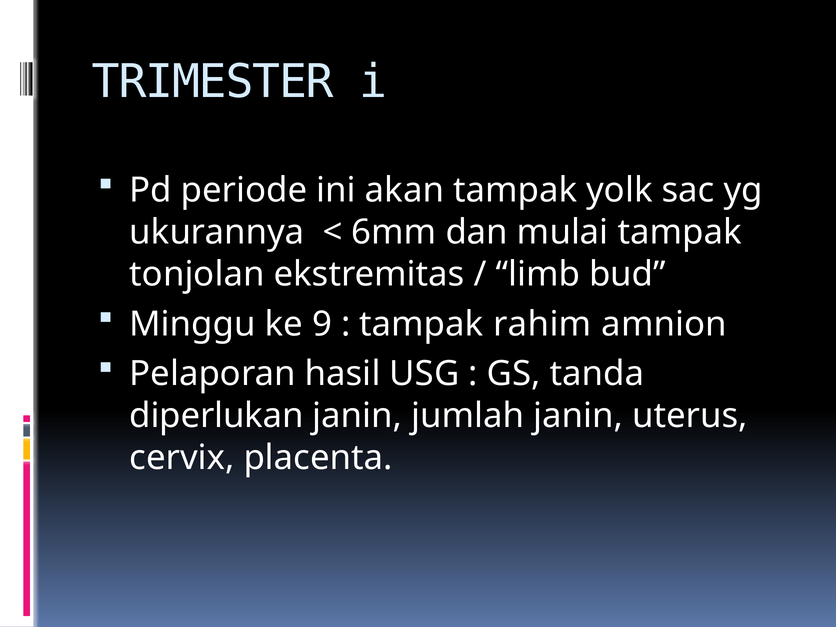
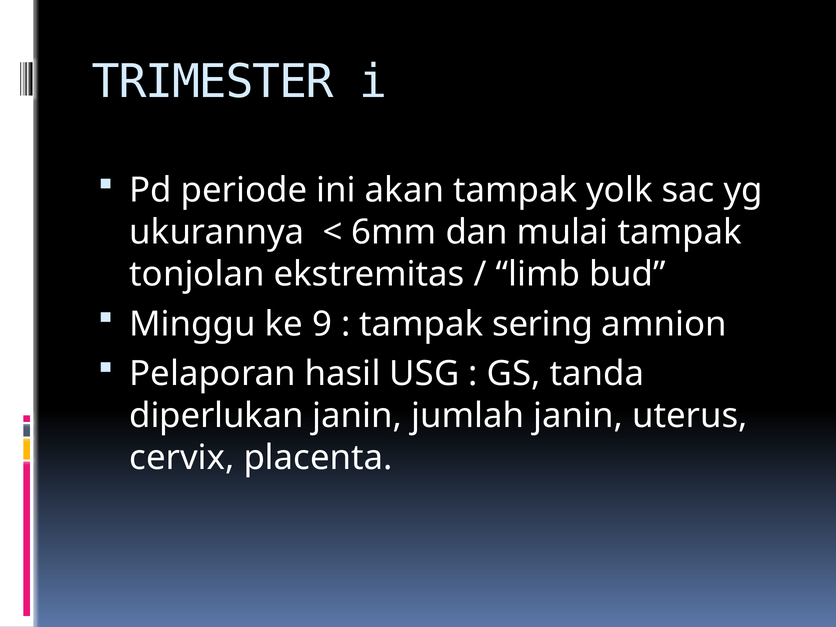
rahim: rahim -> sering (543, 324)
